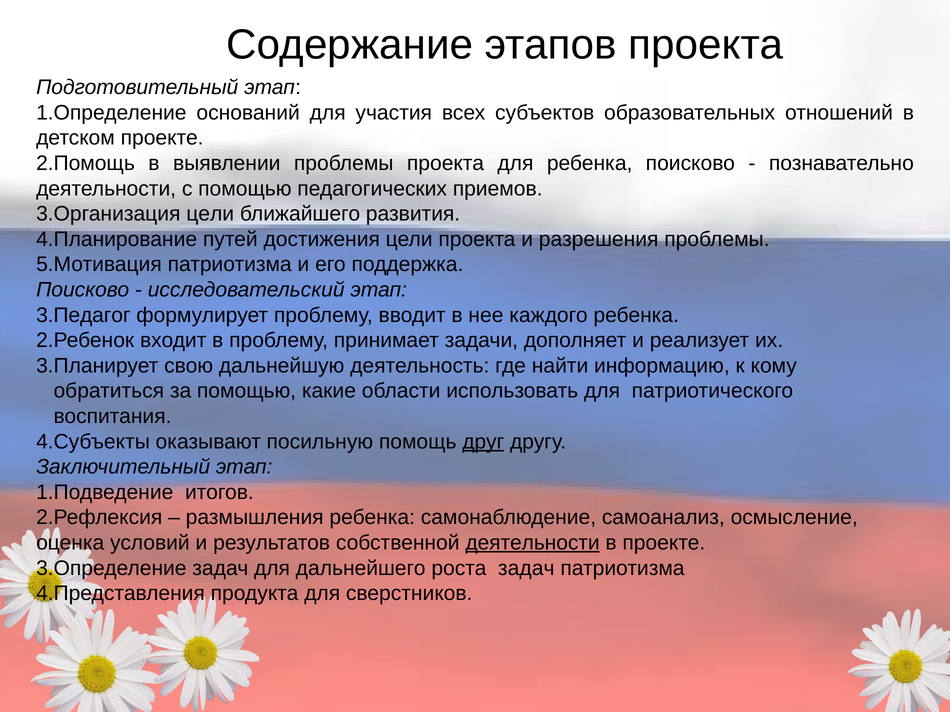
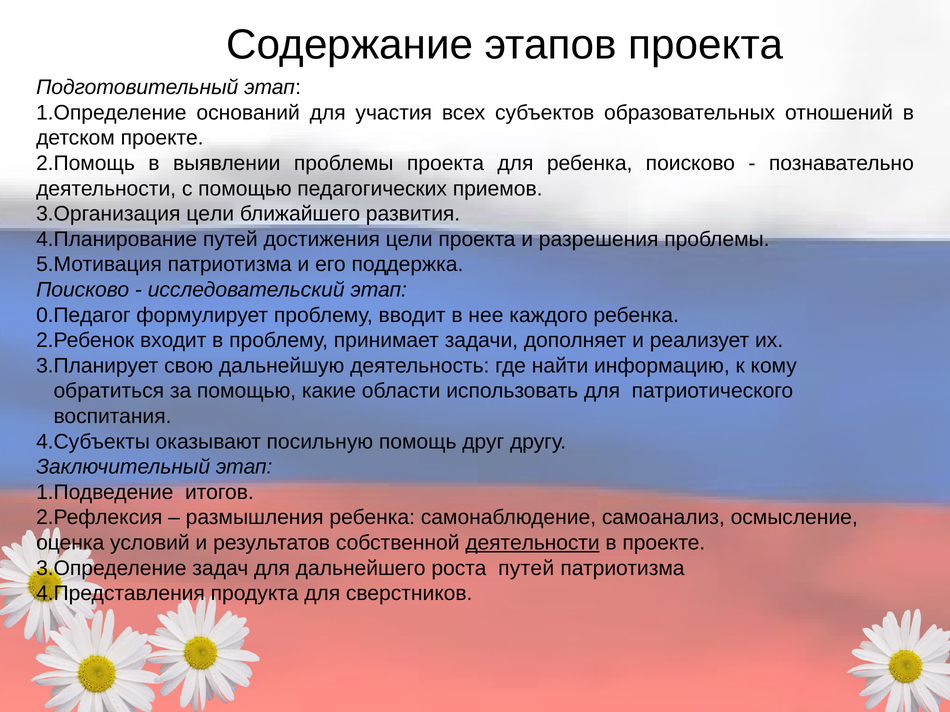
3.Педагог: 3.Педагог -> 0.Педагог (83, 315)
друг underline: present -> none (483, 442)
роста задач: задач -> путей (526, 569)
